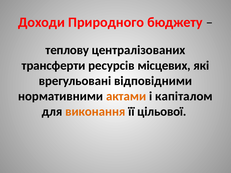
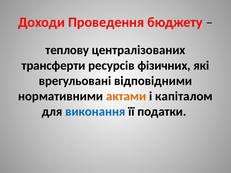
Природного: Природного -> Проведення (106, 22)
місцевих: місцевих -> фізичних (164, 66)
виконання colour: orange -> blue (95, 112)
цільової: цільової -> податки (162, 112)
